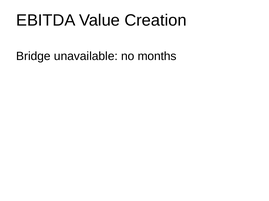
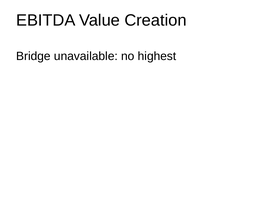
months: months -> highest (157, 56)
